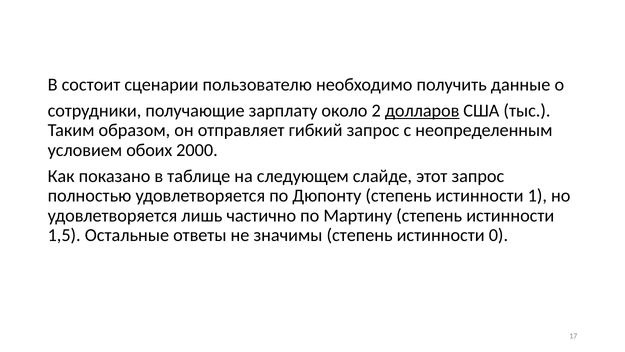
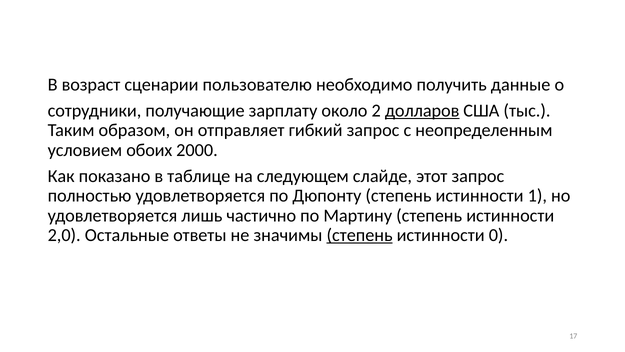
состоит: состоит -> возраст (91, 84)
1,5: 1,5 -> 2,0 (64, 235)
степень underline: none -> present (360, 235)
